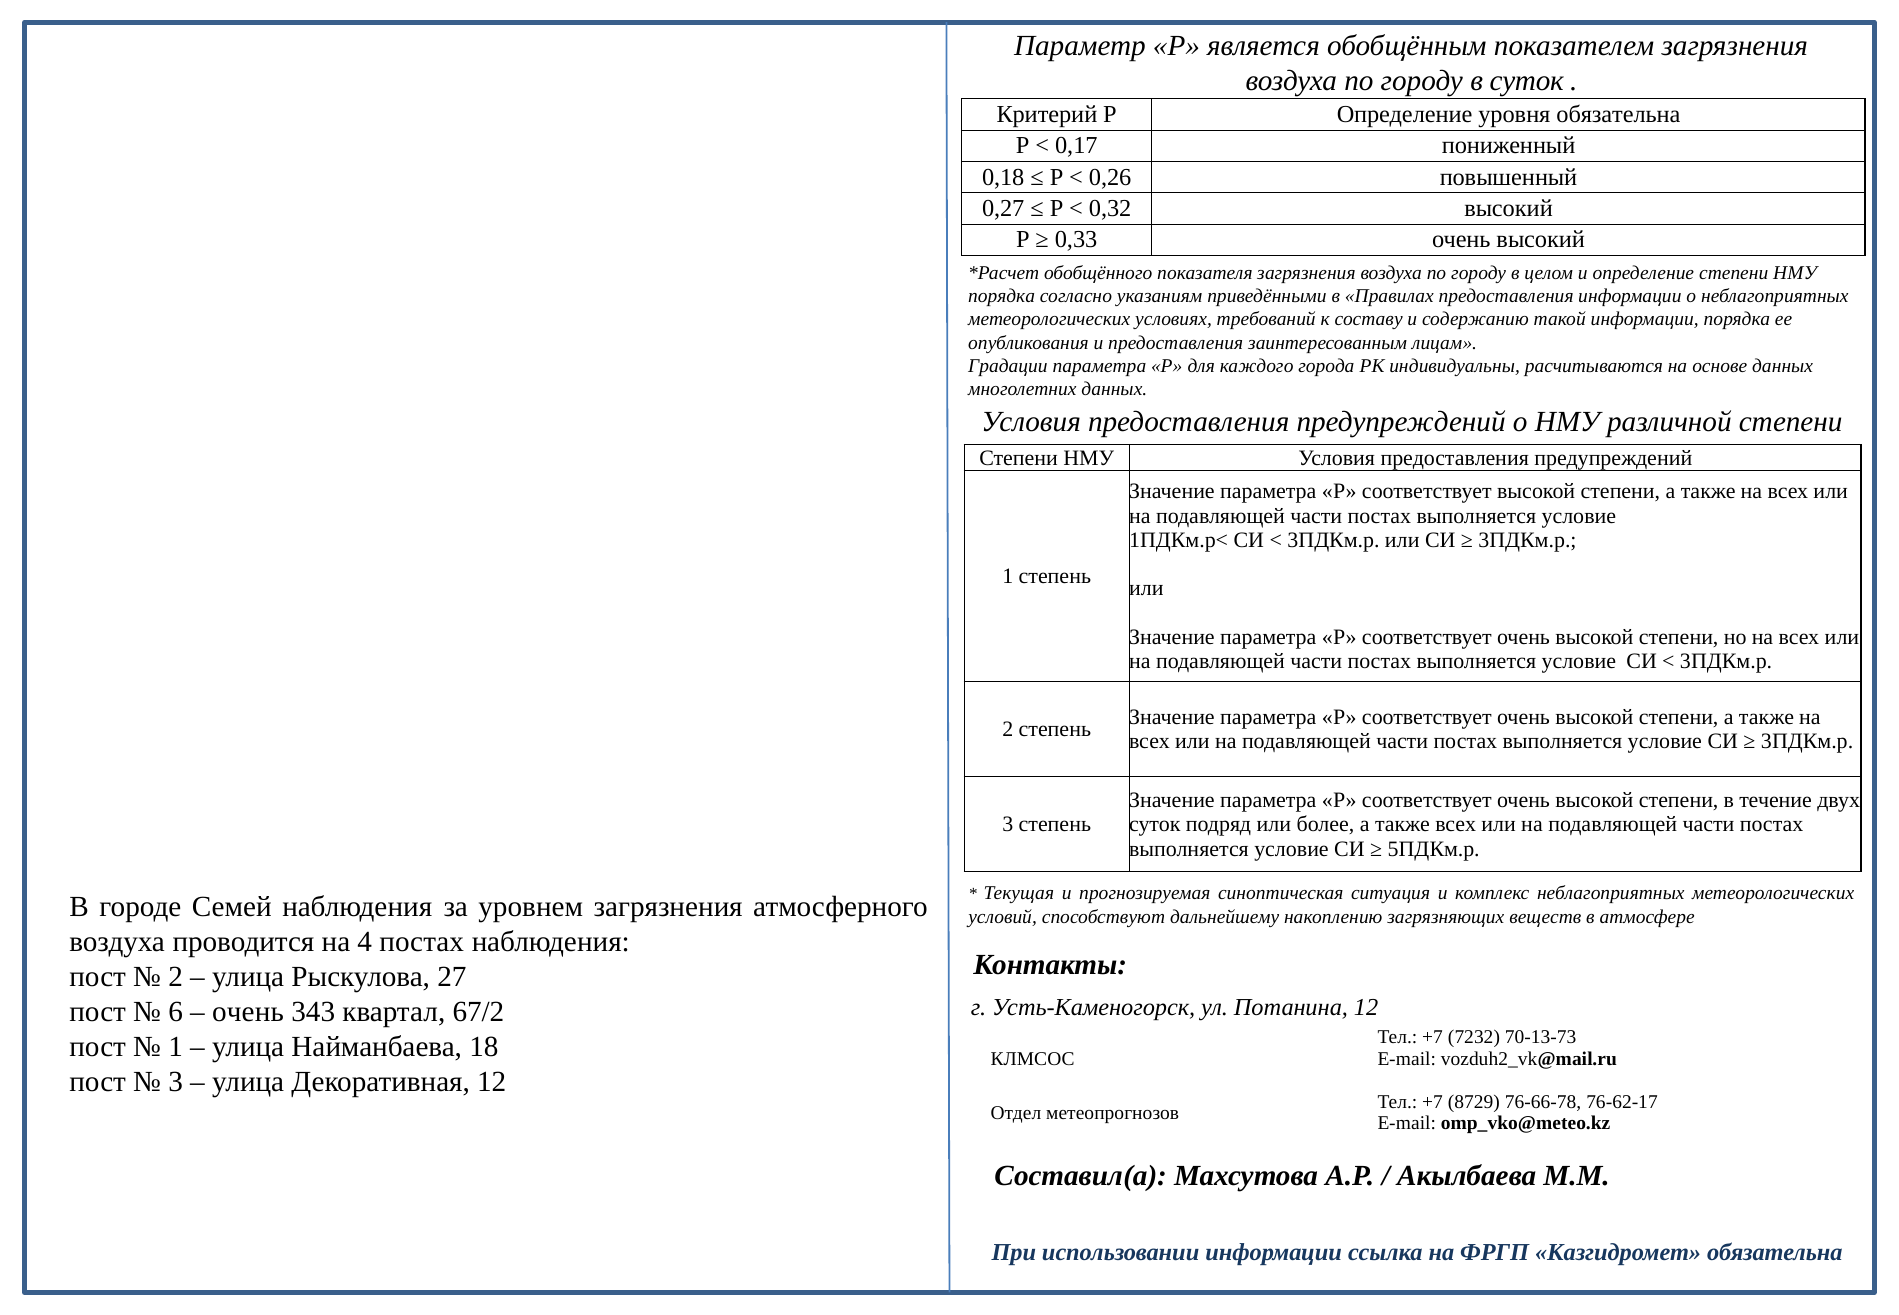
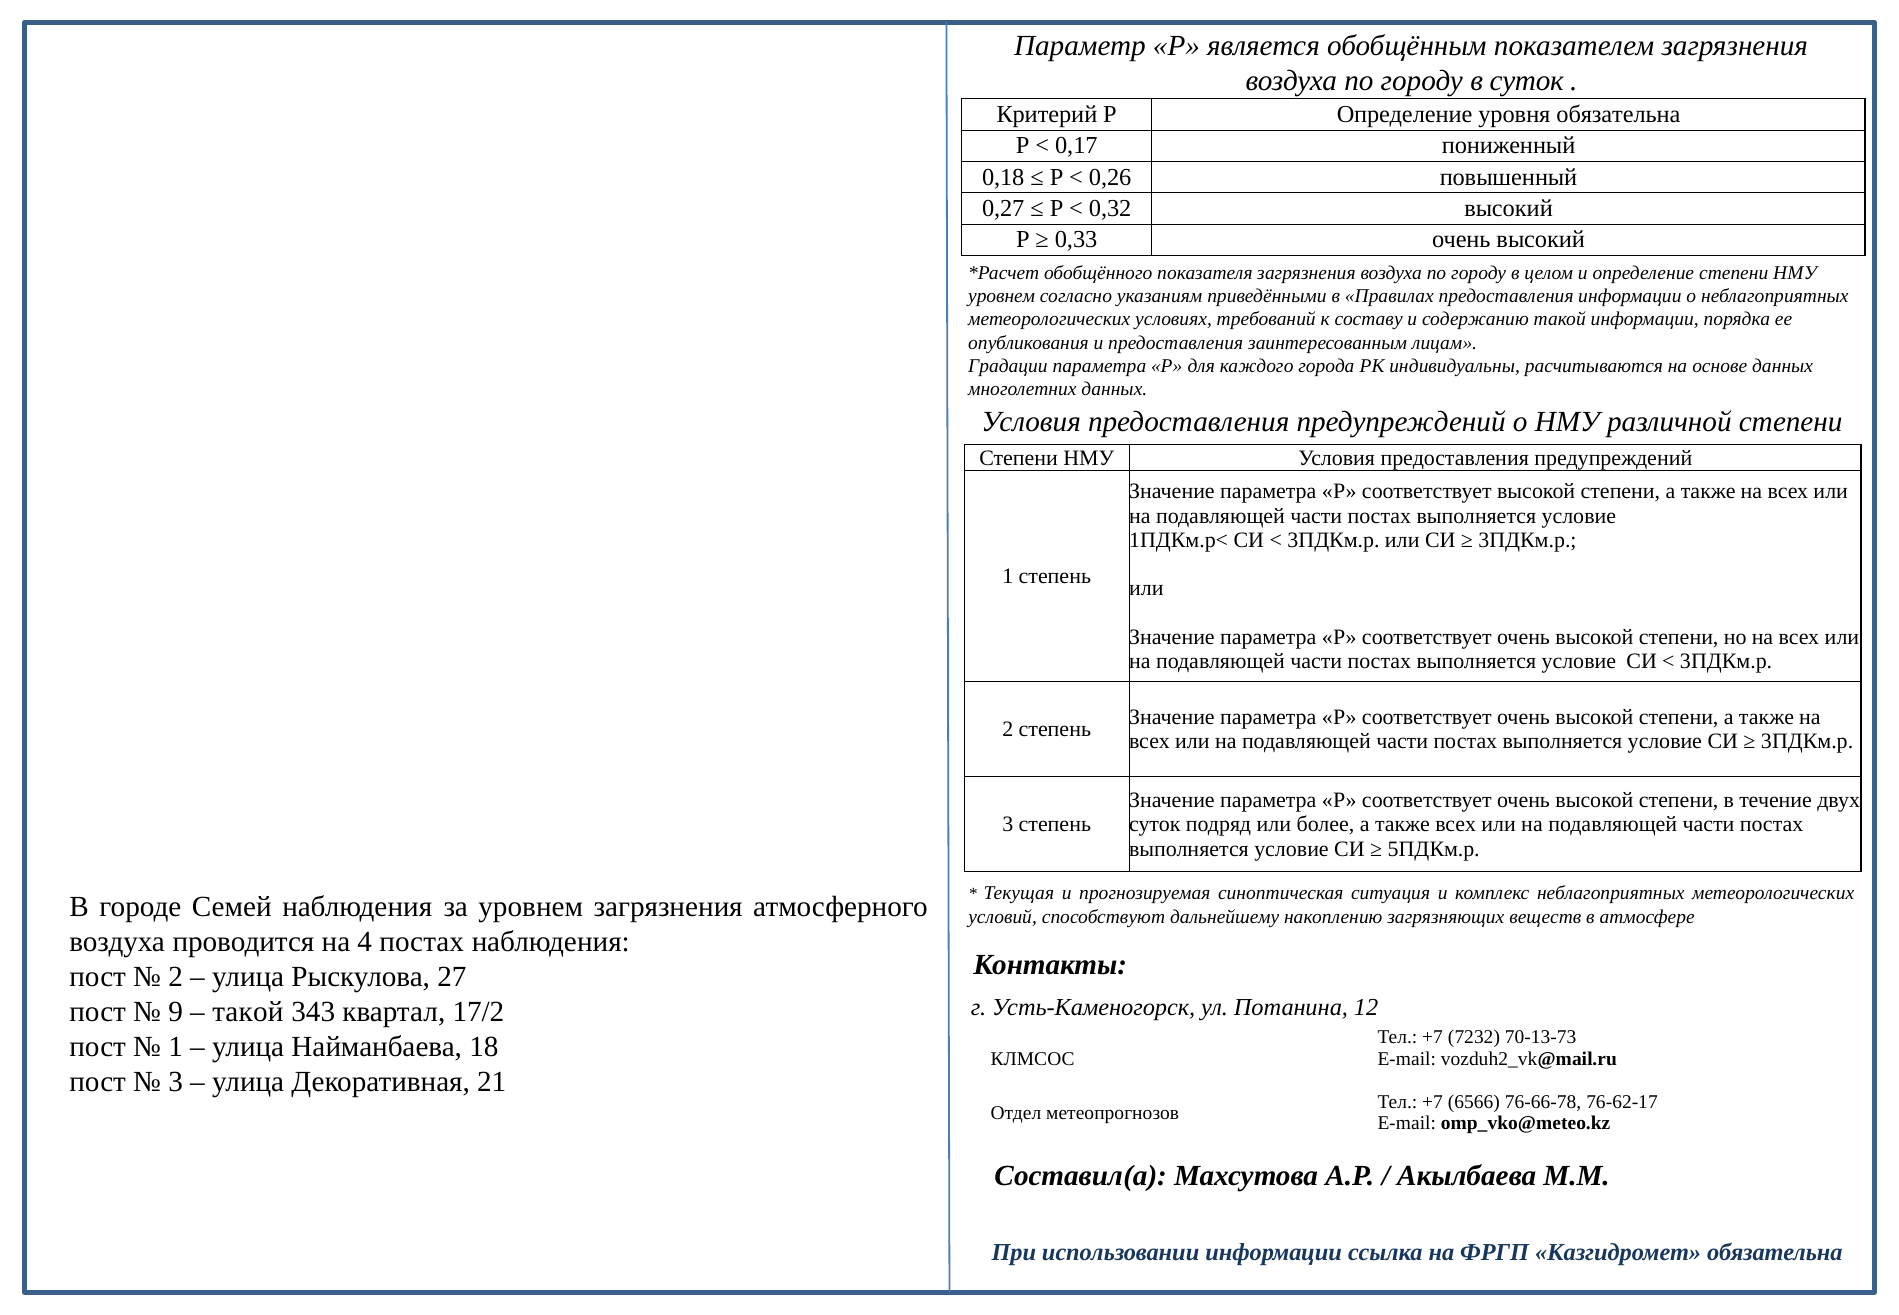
порядка: порядка -> уровнем (1002, 296)
6: 6 -> 9 (176, 1012)
очень: очень -> такой (248, 1012)
67/2: 67/2 -> 17/2 (478, 1012)
Декоративная 12: 12 -> 21 (492, 1082)
8729: 8729 -> 6566 (1474, 1102)
